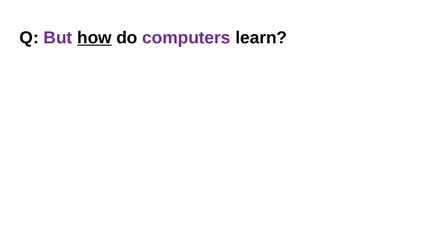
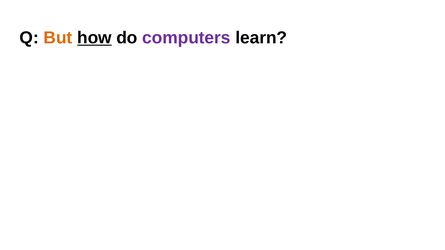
But colour: purple -> orange (58, 38)
